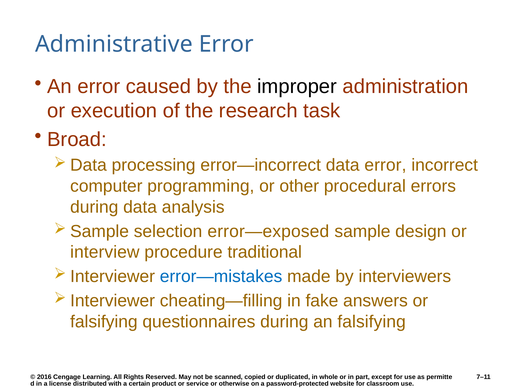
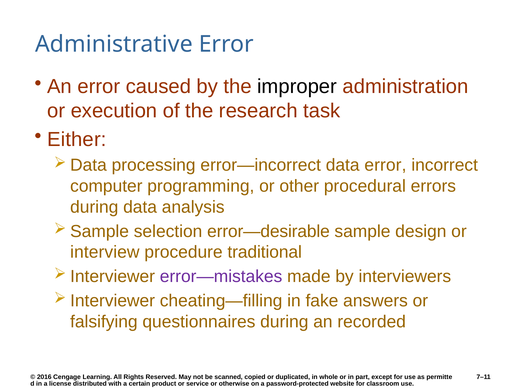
Broad: Broad -> Either (77, 139)
error—exposed: error—exposed -> error—desirable (268, 231)
error—mistakes colour: blue -> purple (221, 276)
an falsifying: falsifying -> recorded (372, 321)
